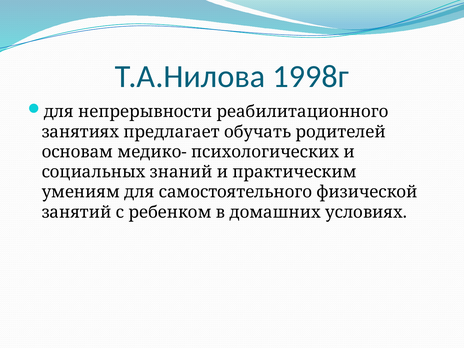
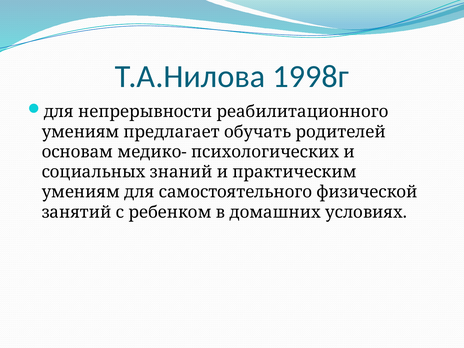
занятиях: занятиях -> умениям (80, 132)
